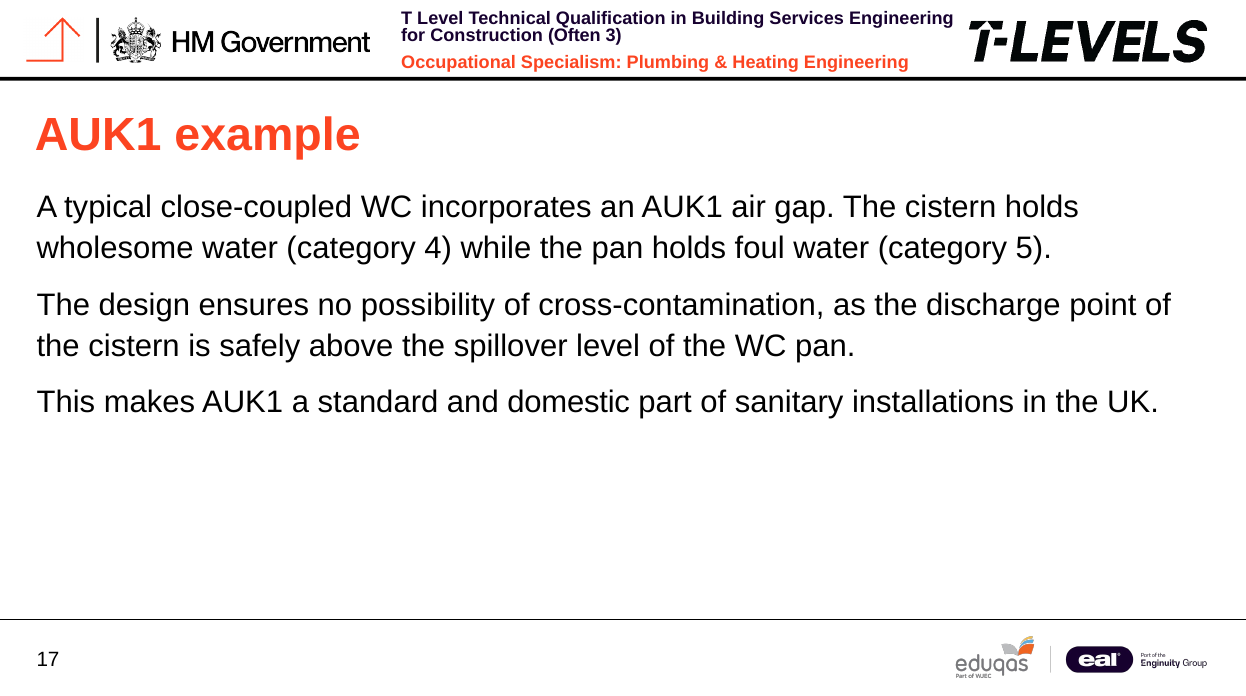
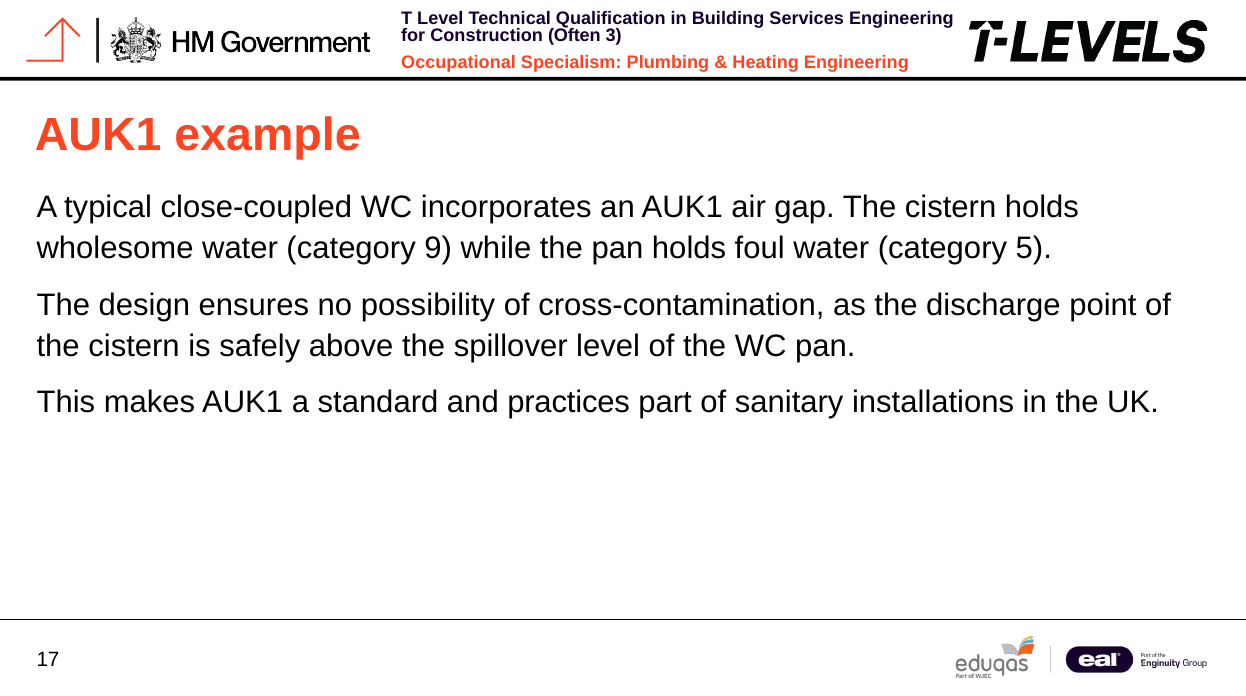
4: 4 -> 9 (438, 249)
domestic: domestic -> practices (569, 402)
